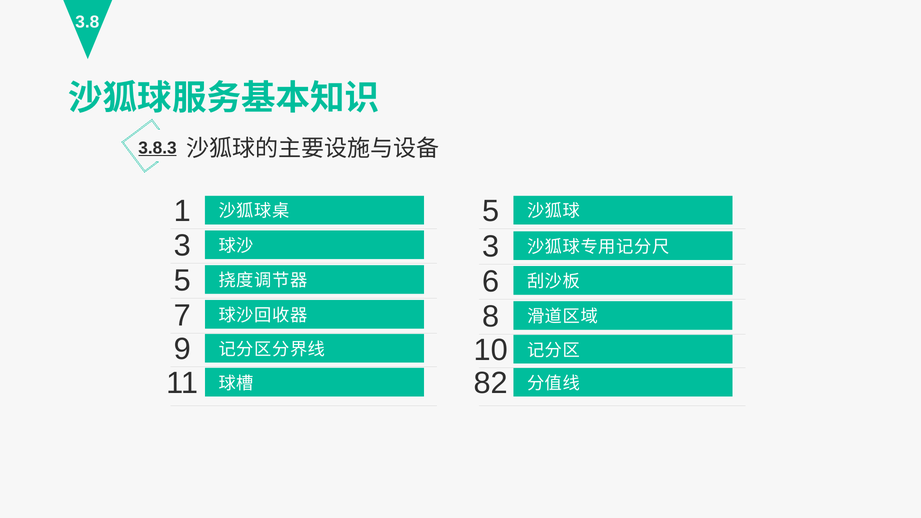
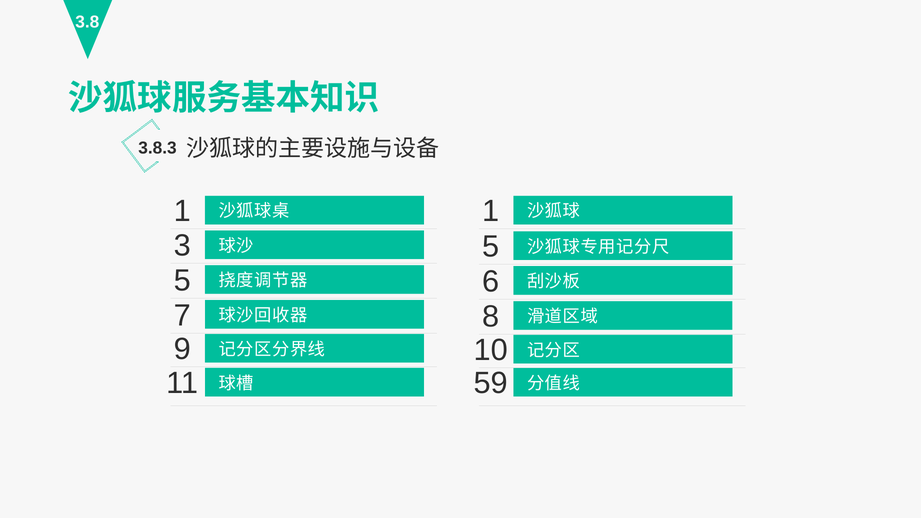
3.8.3 underline: present -> none (157, 148)
5: 5 -> 1 (491, 211)
3: 3 -> 5 (491, 247)
82: 82 -> 59 (491, 383)
